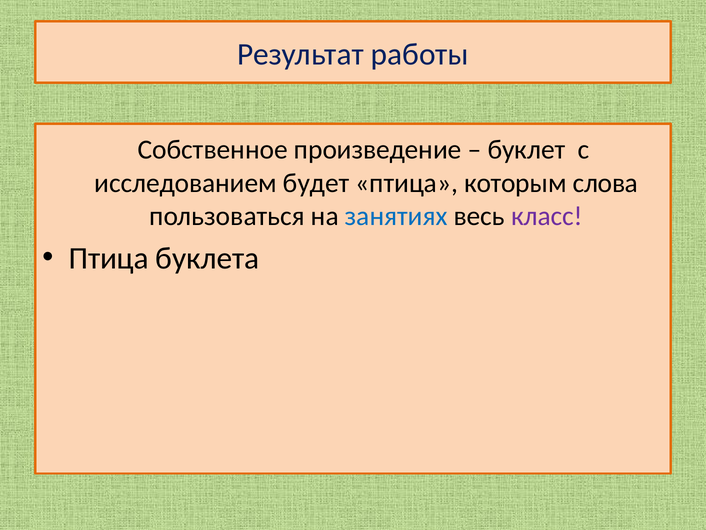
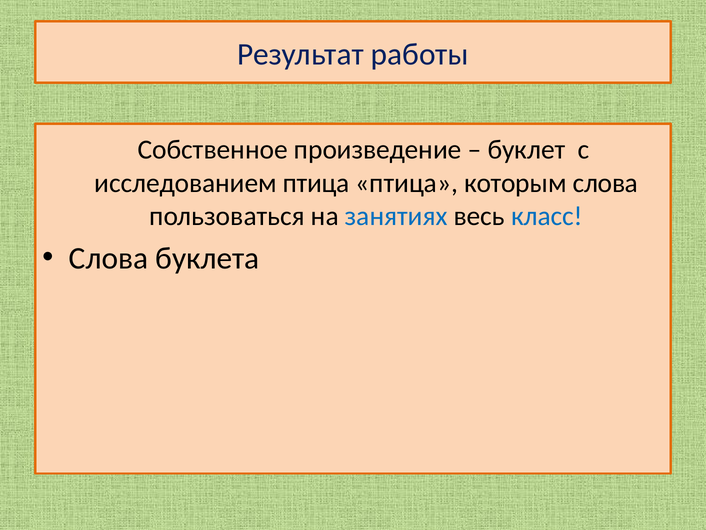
исследованием будет: будет -> птица (316, 183)
класс colour: purple -> blue (547, 216)
Птица: Птица -> Слова (109, 258)
